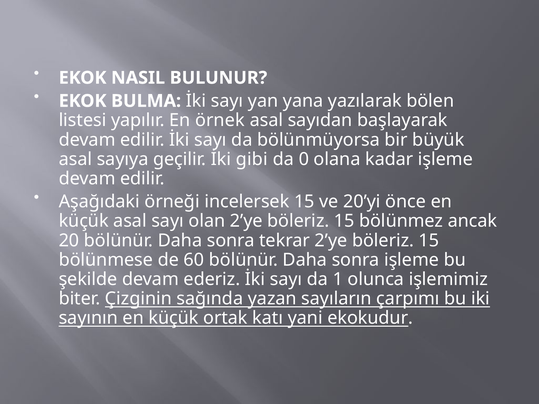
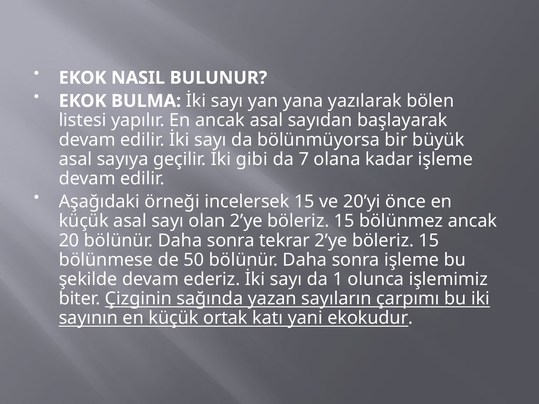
En örnek: örnek -> ancak (220, 120)
0: 0 -> 7 (304, 159)
60: 60 -> 50 (194, 260)
